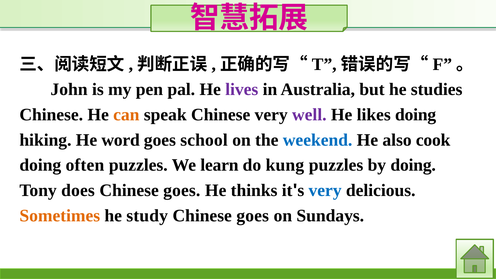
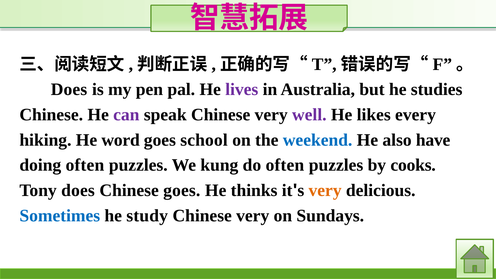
John: John -> Does (69, 90)
can colour: orange -> purple (126, 115)
likes doing: doing -> every (415, 115)
cook: cook -> have (433, 140)
learn: learn -> kung (219, 165)
do kung: kung -> often (285, 165)
by doing: doing -> cooks (413, 165)
very colour: blue -> orange (325, 190)
Sometimes colour: orange -> blue (60, 216)
goes: goes -> very (253, 216)
